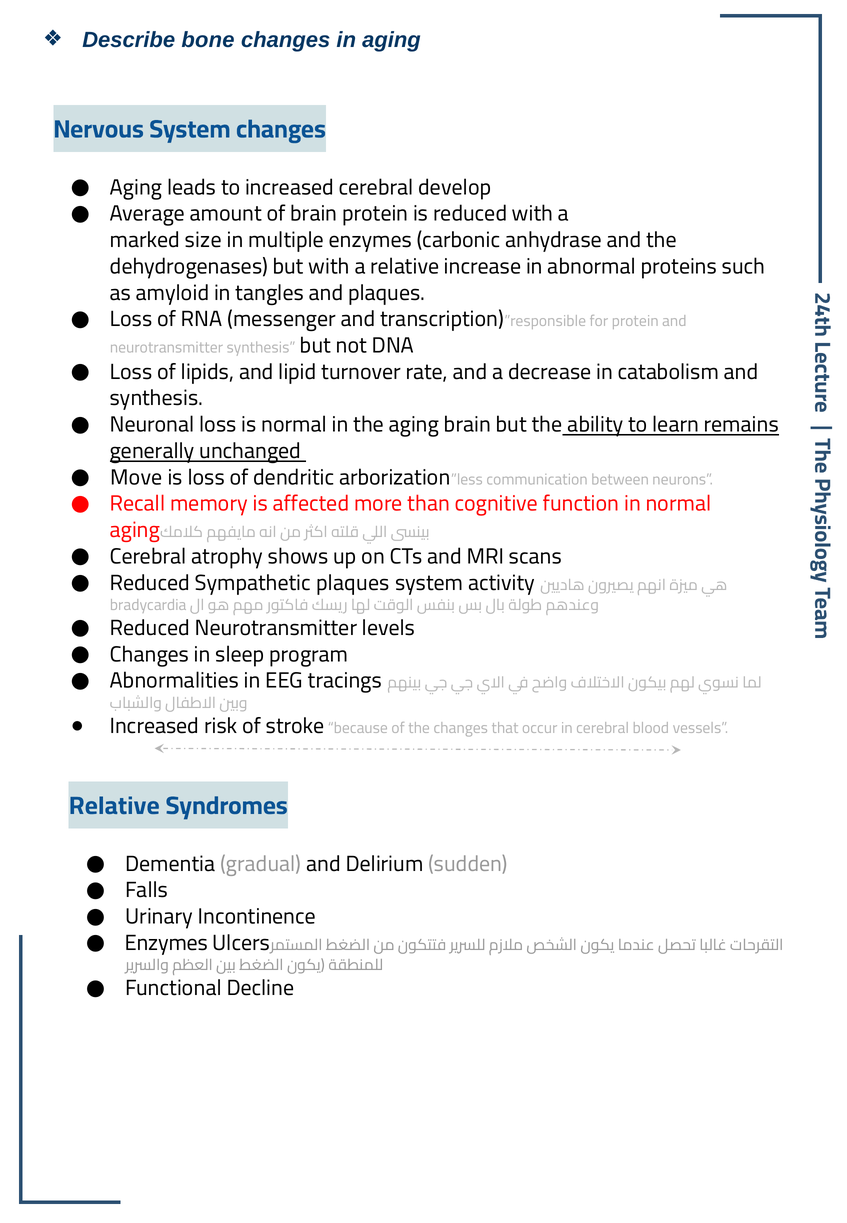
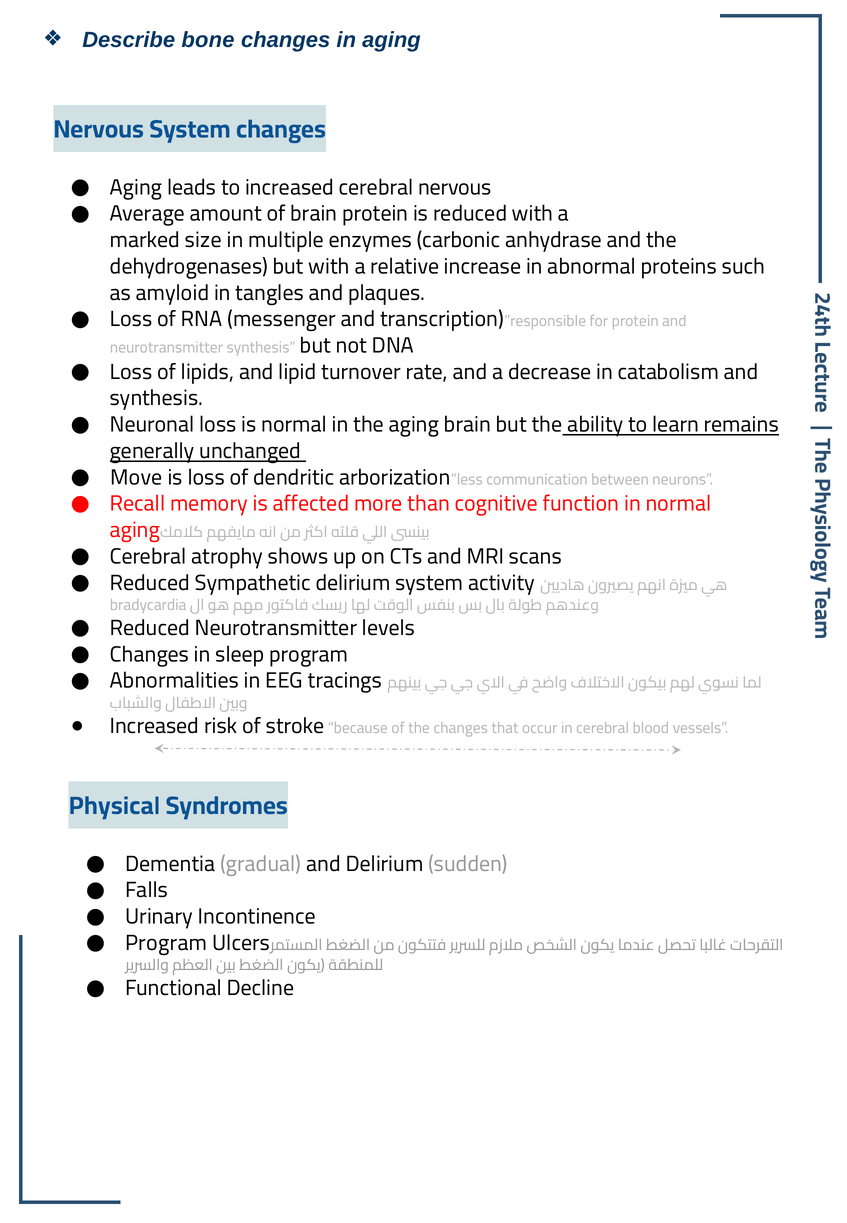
cerebral develop: develop -> nervous (455, 187)
Sympathetic plaques: plaques -> delirium (353, 583)
Relative: Relative -> Physical (114, 806)
Enzymes: Enzymes -> Program (166, 943)
